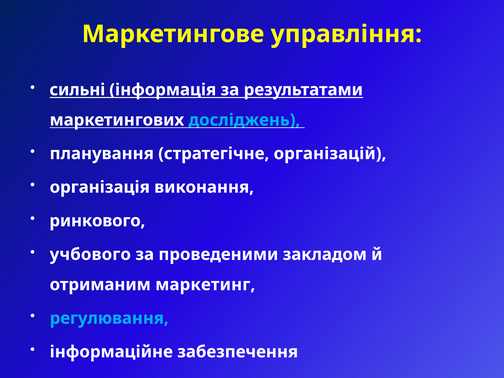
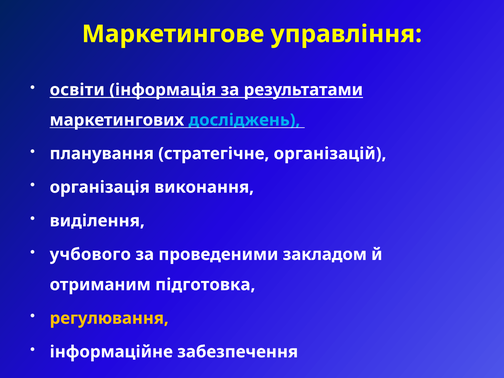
сильні: сильні -> освіти (77, 90)
ринкового: ринкового -> виділення (97, 221)
маркетинг: маркетинг -> підготовка (205, 285)
регулювання colour: light blue -> yellow (109, 318)
